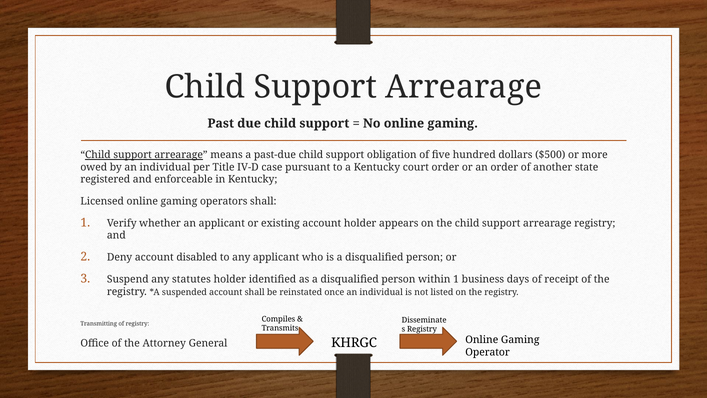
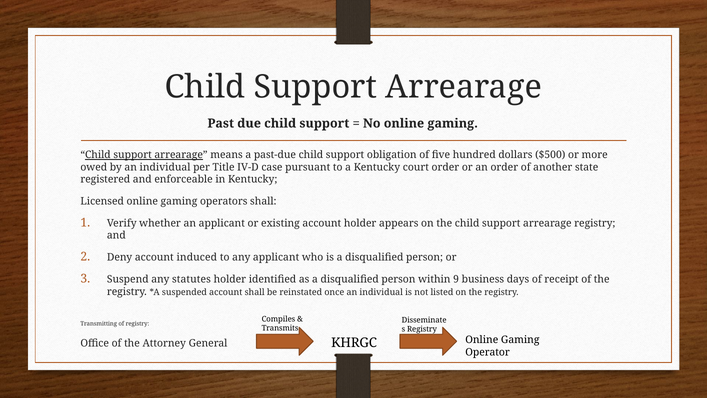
disabled: disabled -> induced (197, 257)
within 1: 1 -> 9 (456, 279)
